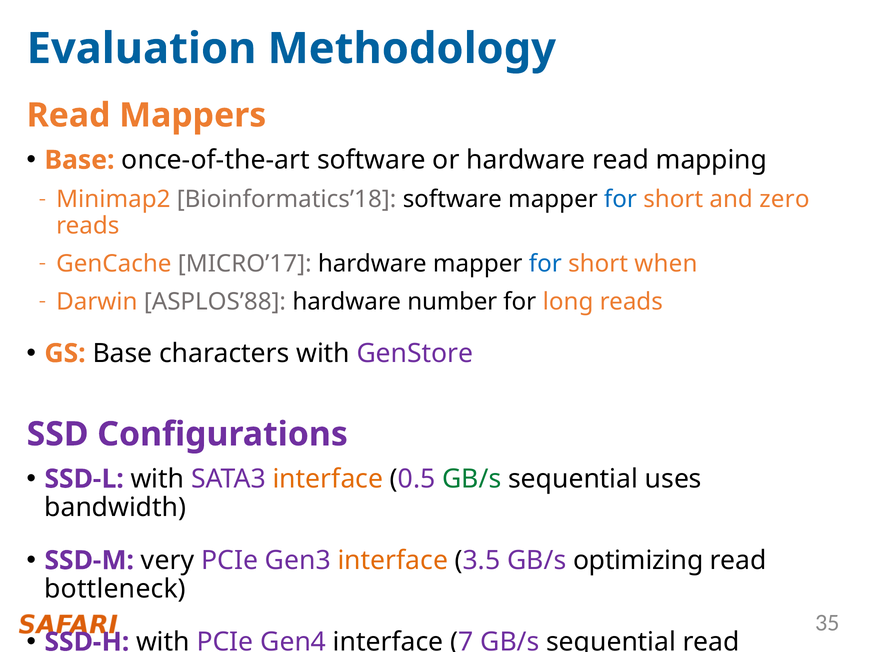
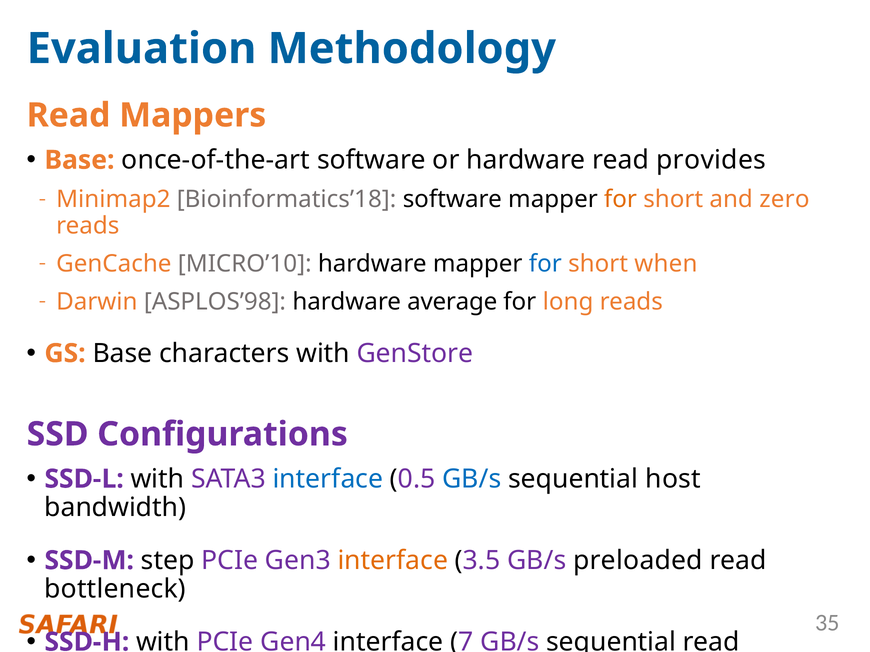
mapping: mapping -> provides (711, 160)
for colour: blue -> orange (620, 200)
MICRO’17: MICRO’17 -> MICRO’10 (245, 264)
ASPLOS’88: ASPLOS’88 -> ASPLOS’98 (215, 302)
number: number -> average (452, 302)
interface colour: orange -> blue (328, 479)
GB/s colour: green -> blue (472, 479)
uses: uses -> host (673, 479)
very: very -> step (168, 561)
optimizing: optimizing -> preloaded (638, 561)
